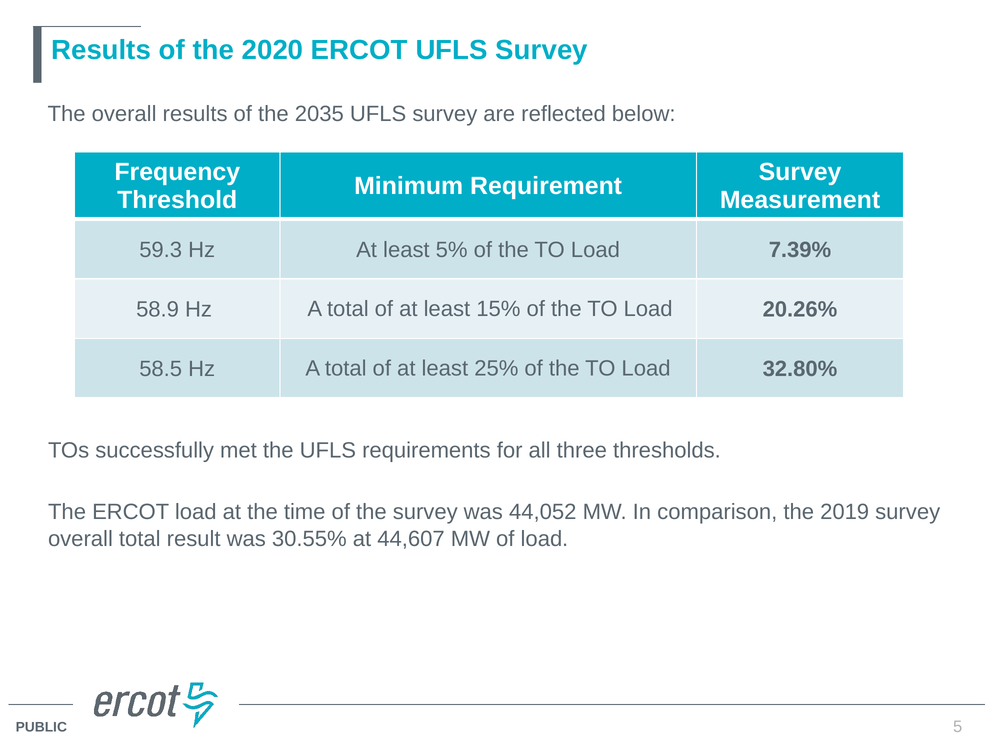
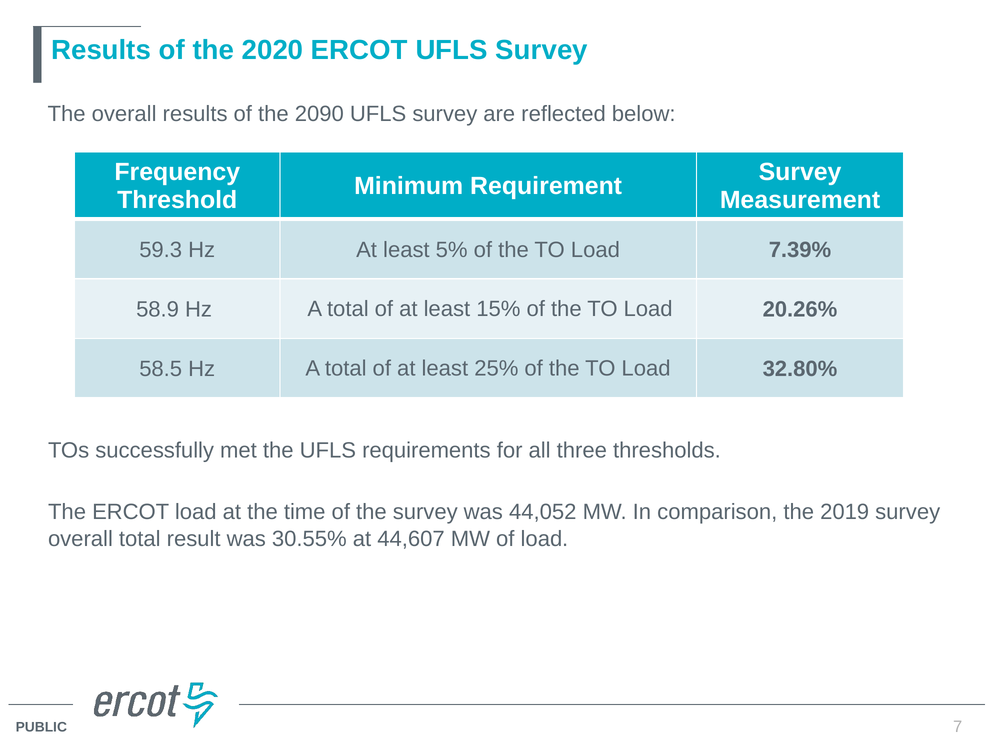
2035: 2035 -> 2090 (319, 114)
5: 5 -> 7 (958, 727)
